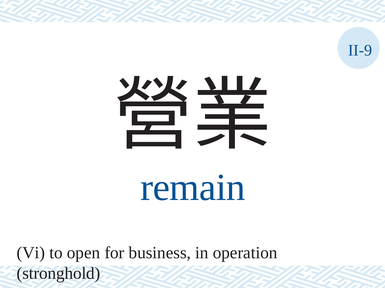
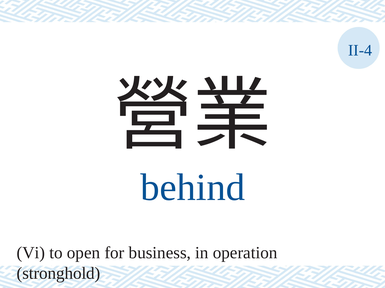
II-9: II-9 -> II-4 (360, 50)
remain: remain -> behind (193, 188)
